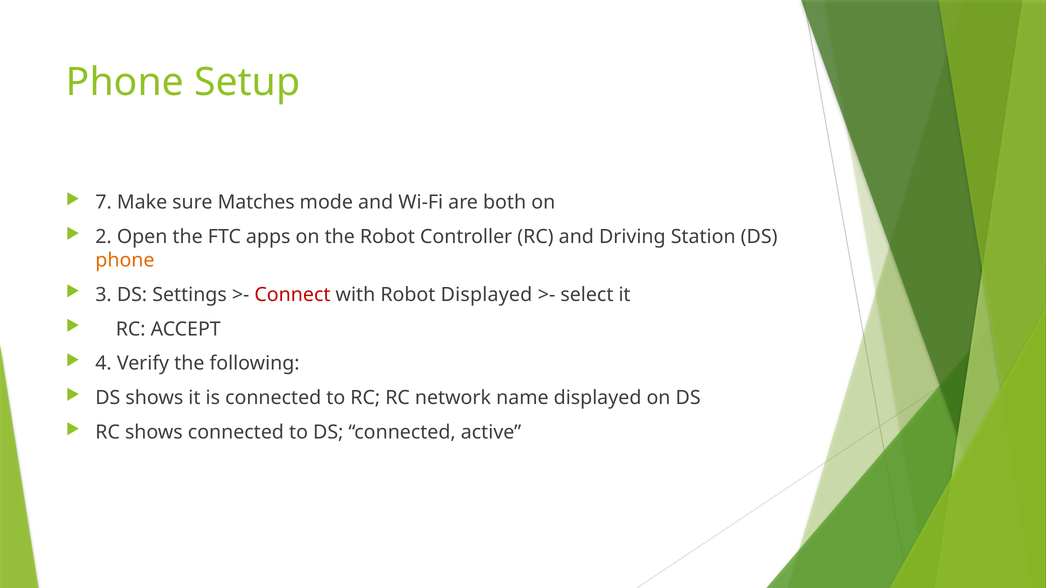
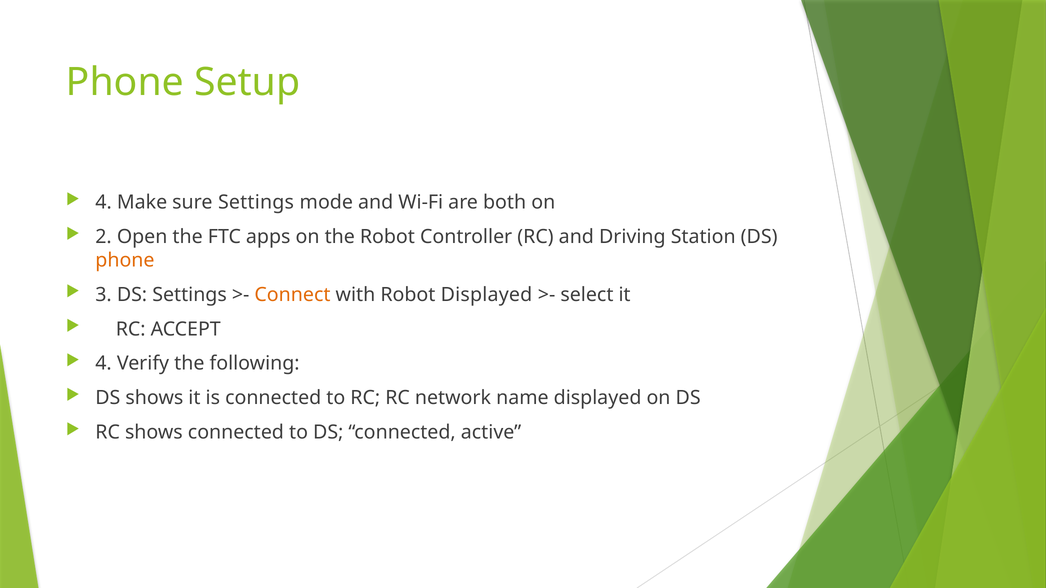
7: 7 -> 4 (104, 202)
sure Matches: Matches -> Settings (256, 202)
Connect colour: red -> orange (292, 295)
